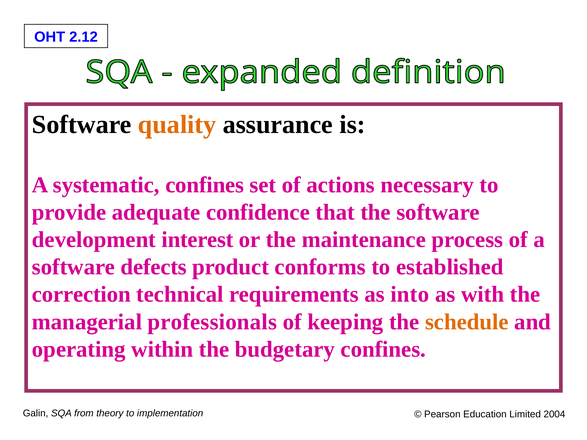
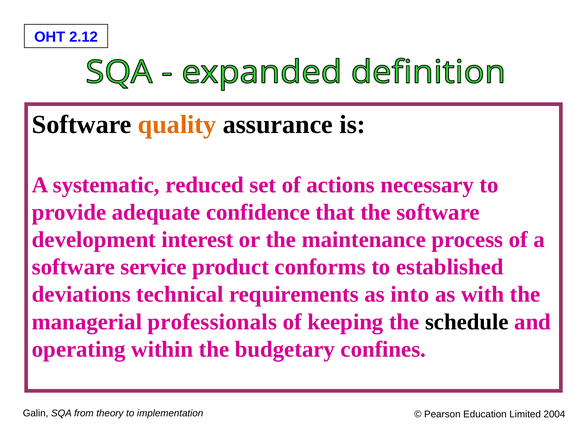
systematic confines: confines -> reduced (205, 185)
defects: defects -> service (154, 267)
correction: correction -> deviations (81, 295)
schedule colour: orange -> black (467, 322)
